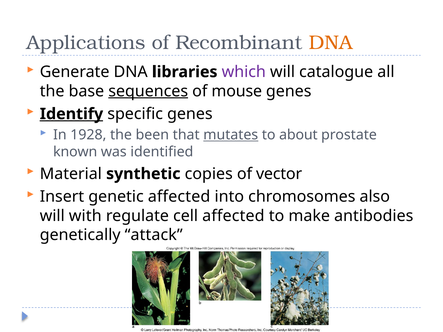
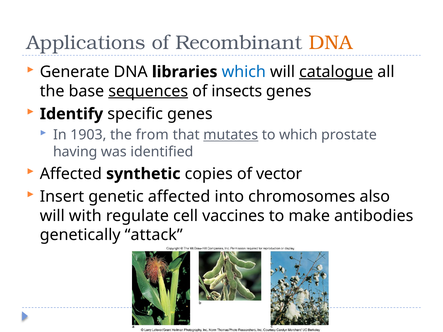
which colour: purple -> blue (244, 72)
catalogue underline: none -> present (336, 72)
mouse: mouse -> insects (237, 91)
Identify underline: present -> none (71, 114)
1928: 1928 -> 1903 (88, 135)
been: been -> from (152, 135)
to about: about -> which (298, 135)
known: known -> having (75, 152)
Material: Material -> Affected (71, 174)
cell affected: affected -> vaccines (233, 216)
